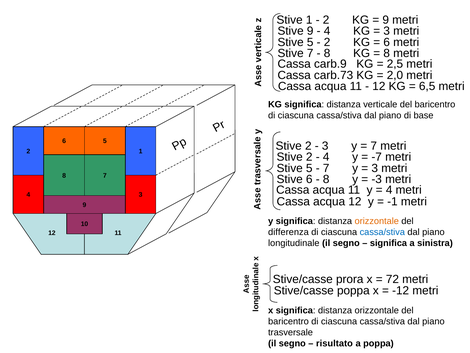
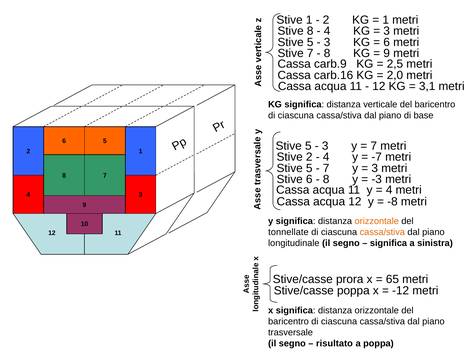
9: 9 -> 1 (386, 20)
Stive 9: 9 -> 8 (310, 31)
2: 2 -> 3 (327, 42)
8: 8 -> 9 (387, 53)
carb.73: carb.73 -> carb.16 (334, 75)
6,5: 6,5 -> 3,1 (427, 86)
2: 2 -> 5 (308, 146)
-1: -1 -> -8 (392, 201)
differenza: differenza -> tonnellate (288, 232)
cassa/stiva colour: blue -> orange (382, 232)
72: 72 -> 65 (392, 279)
